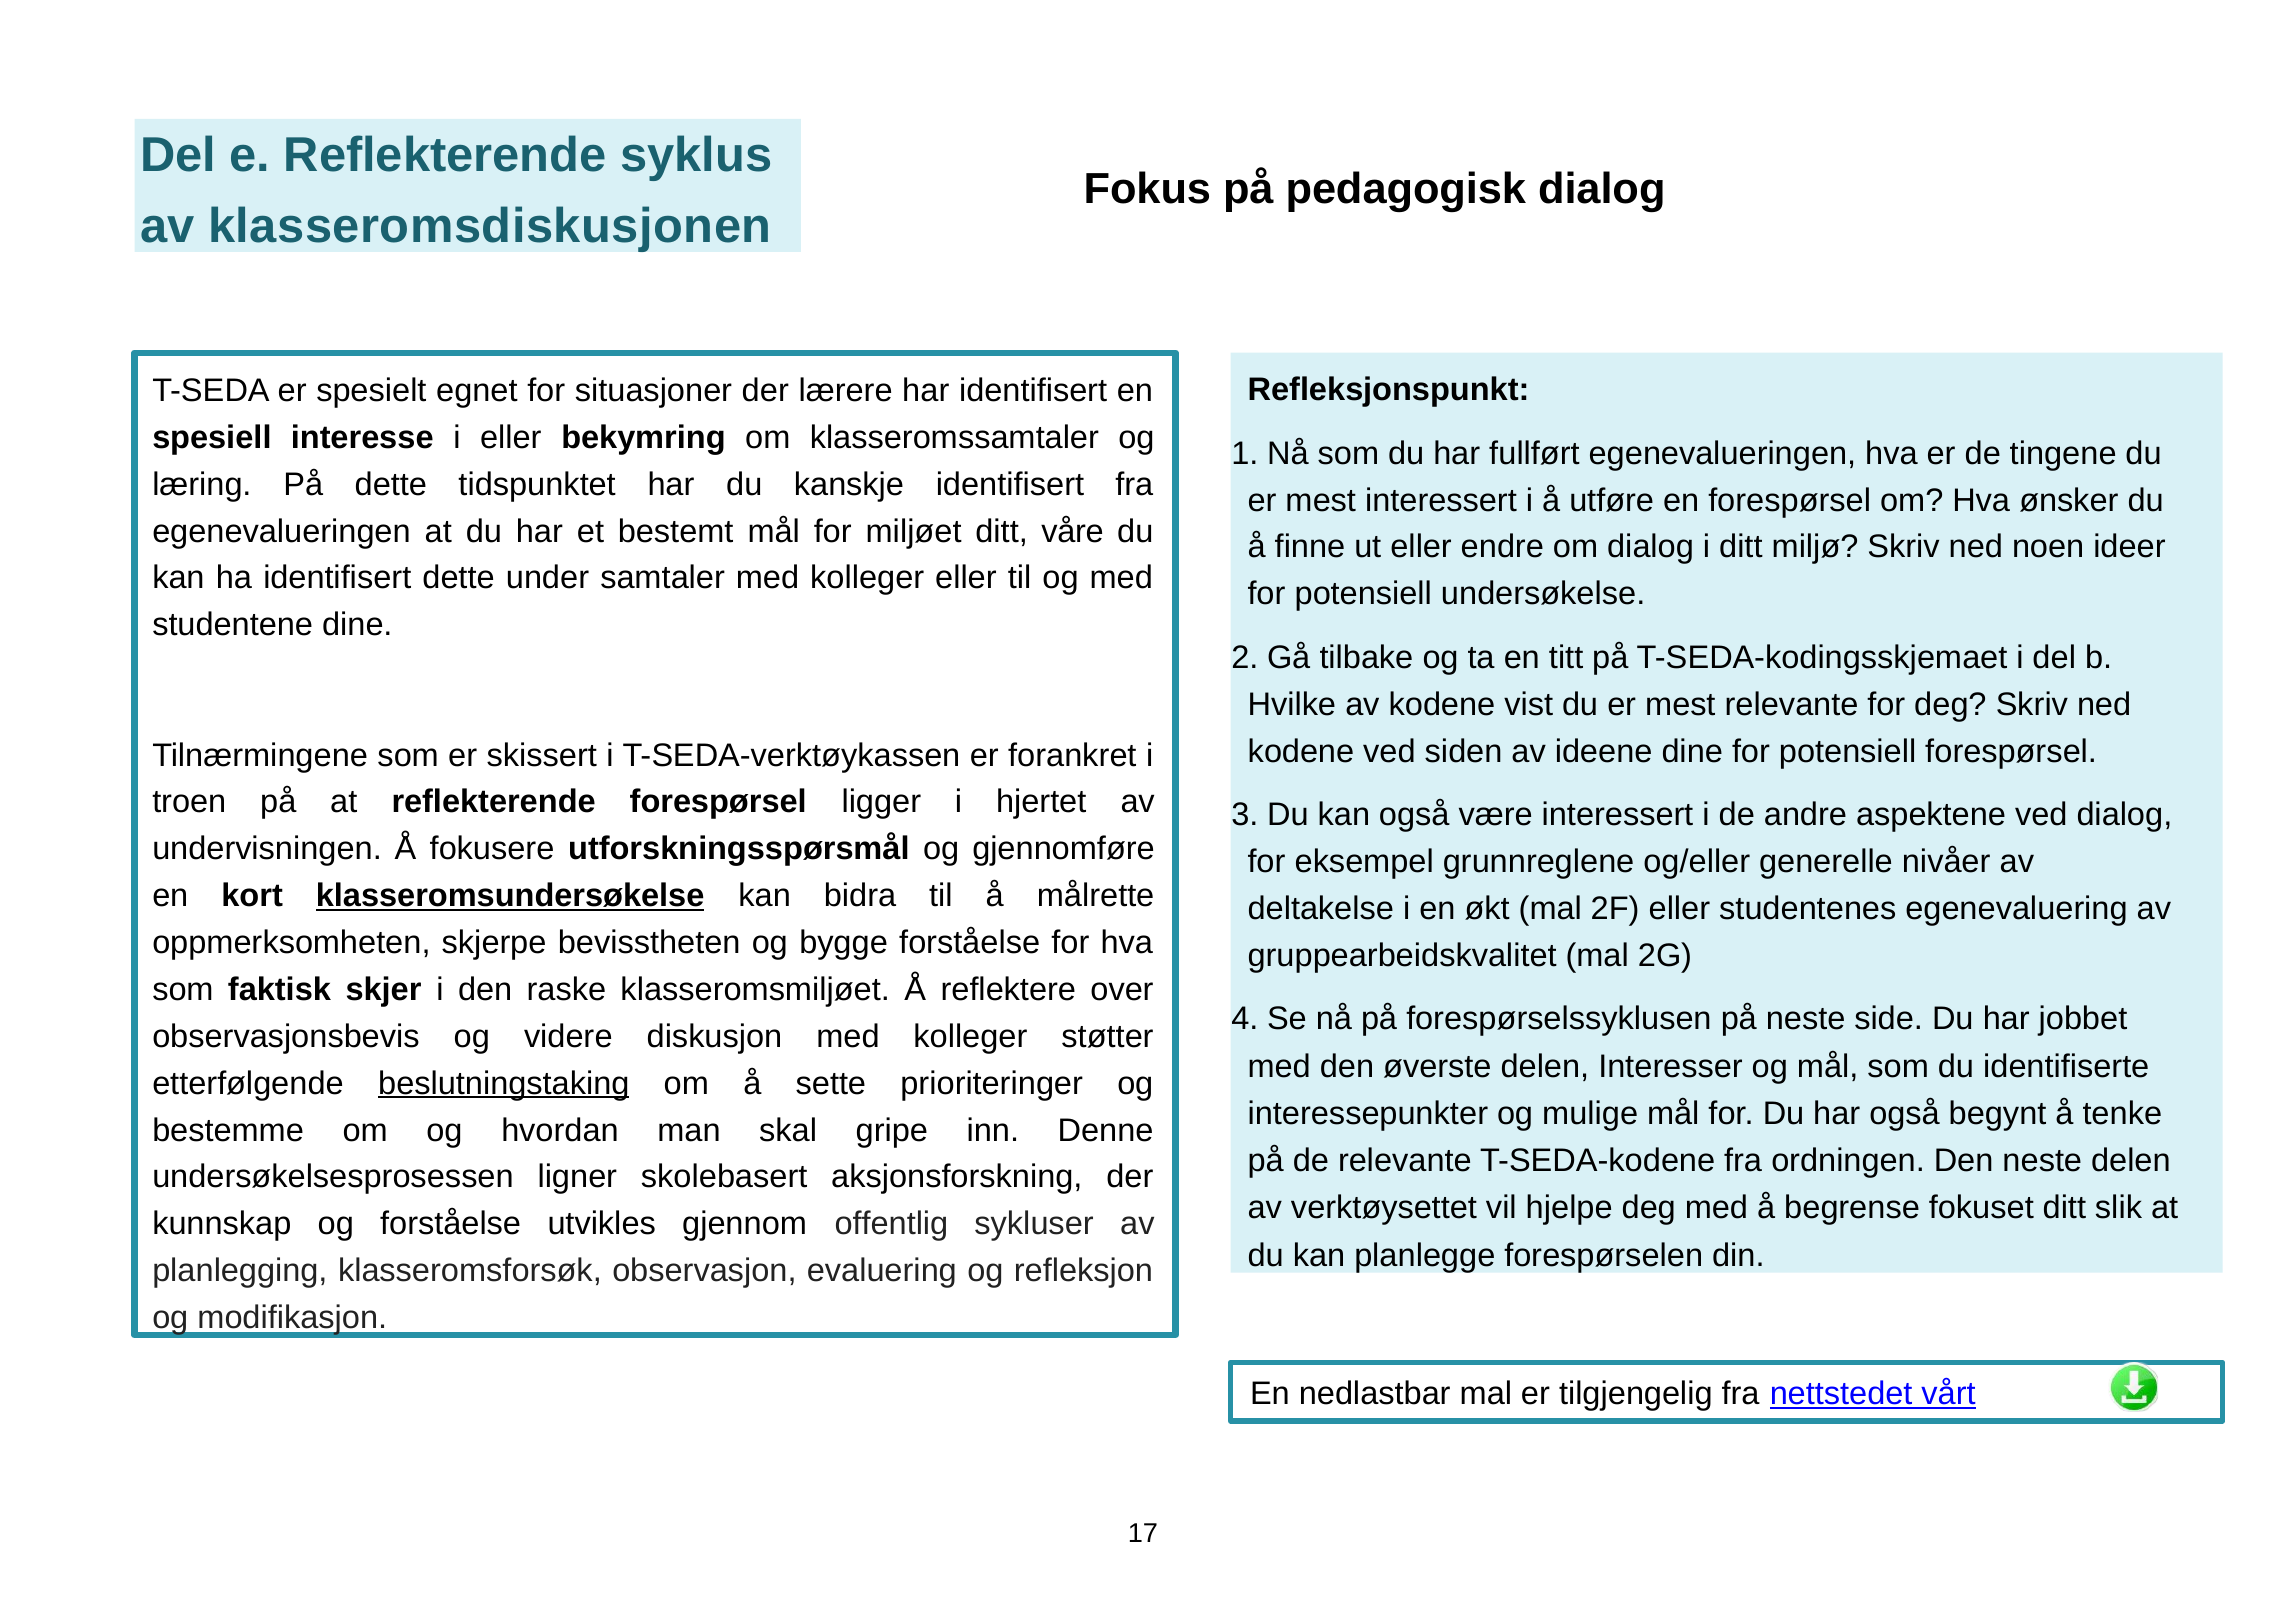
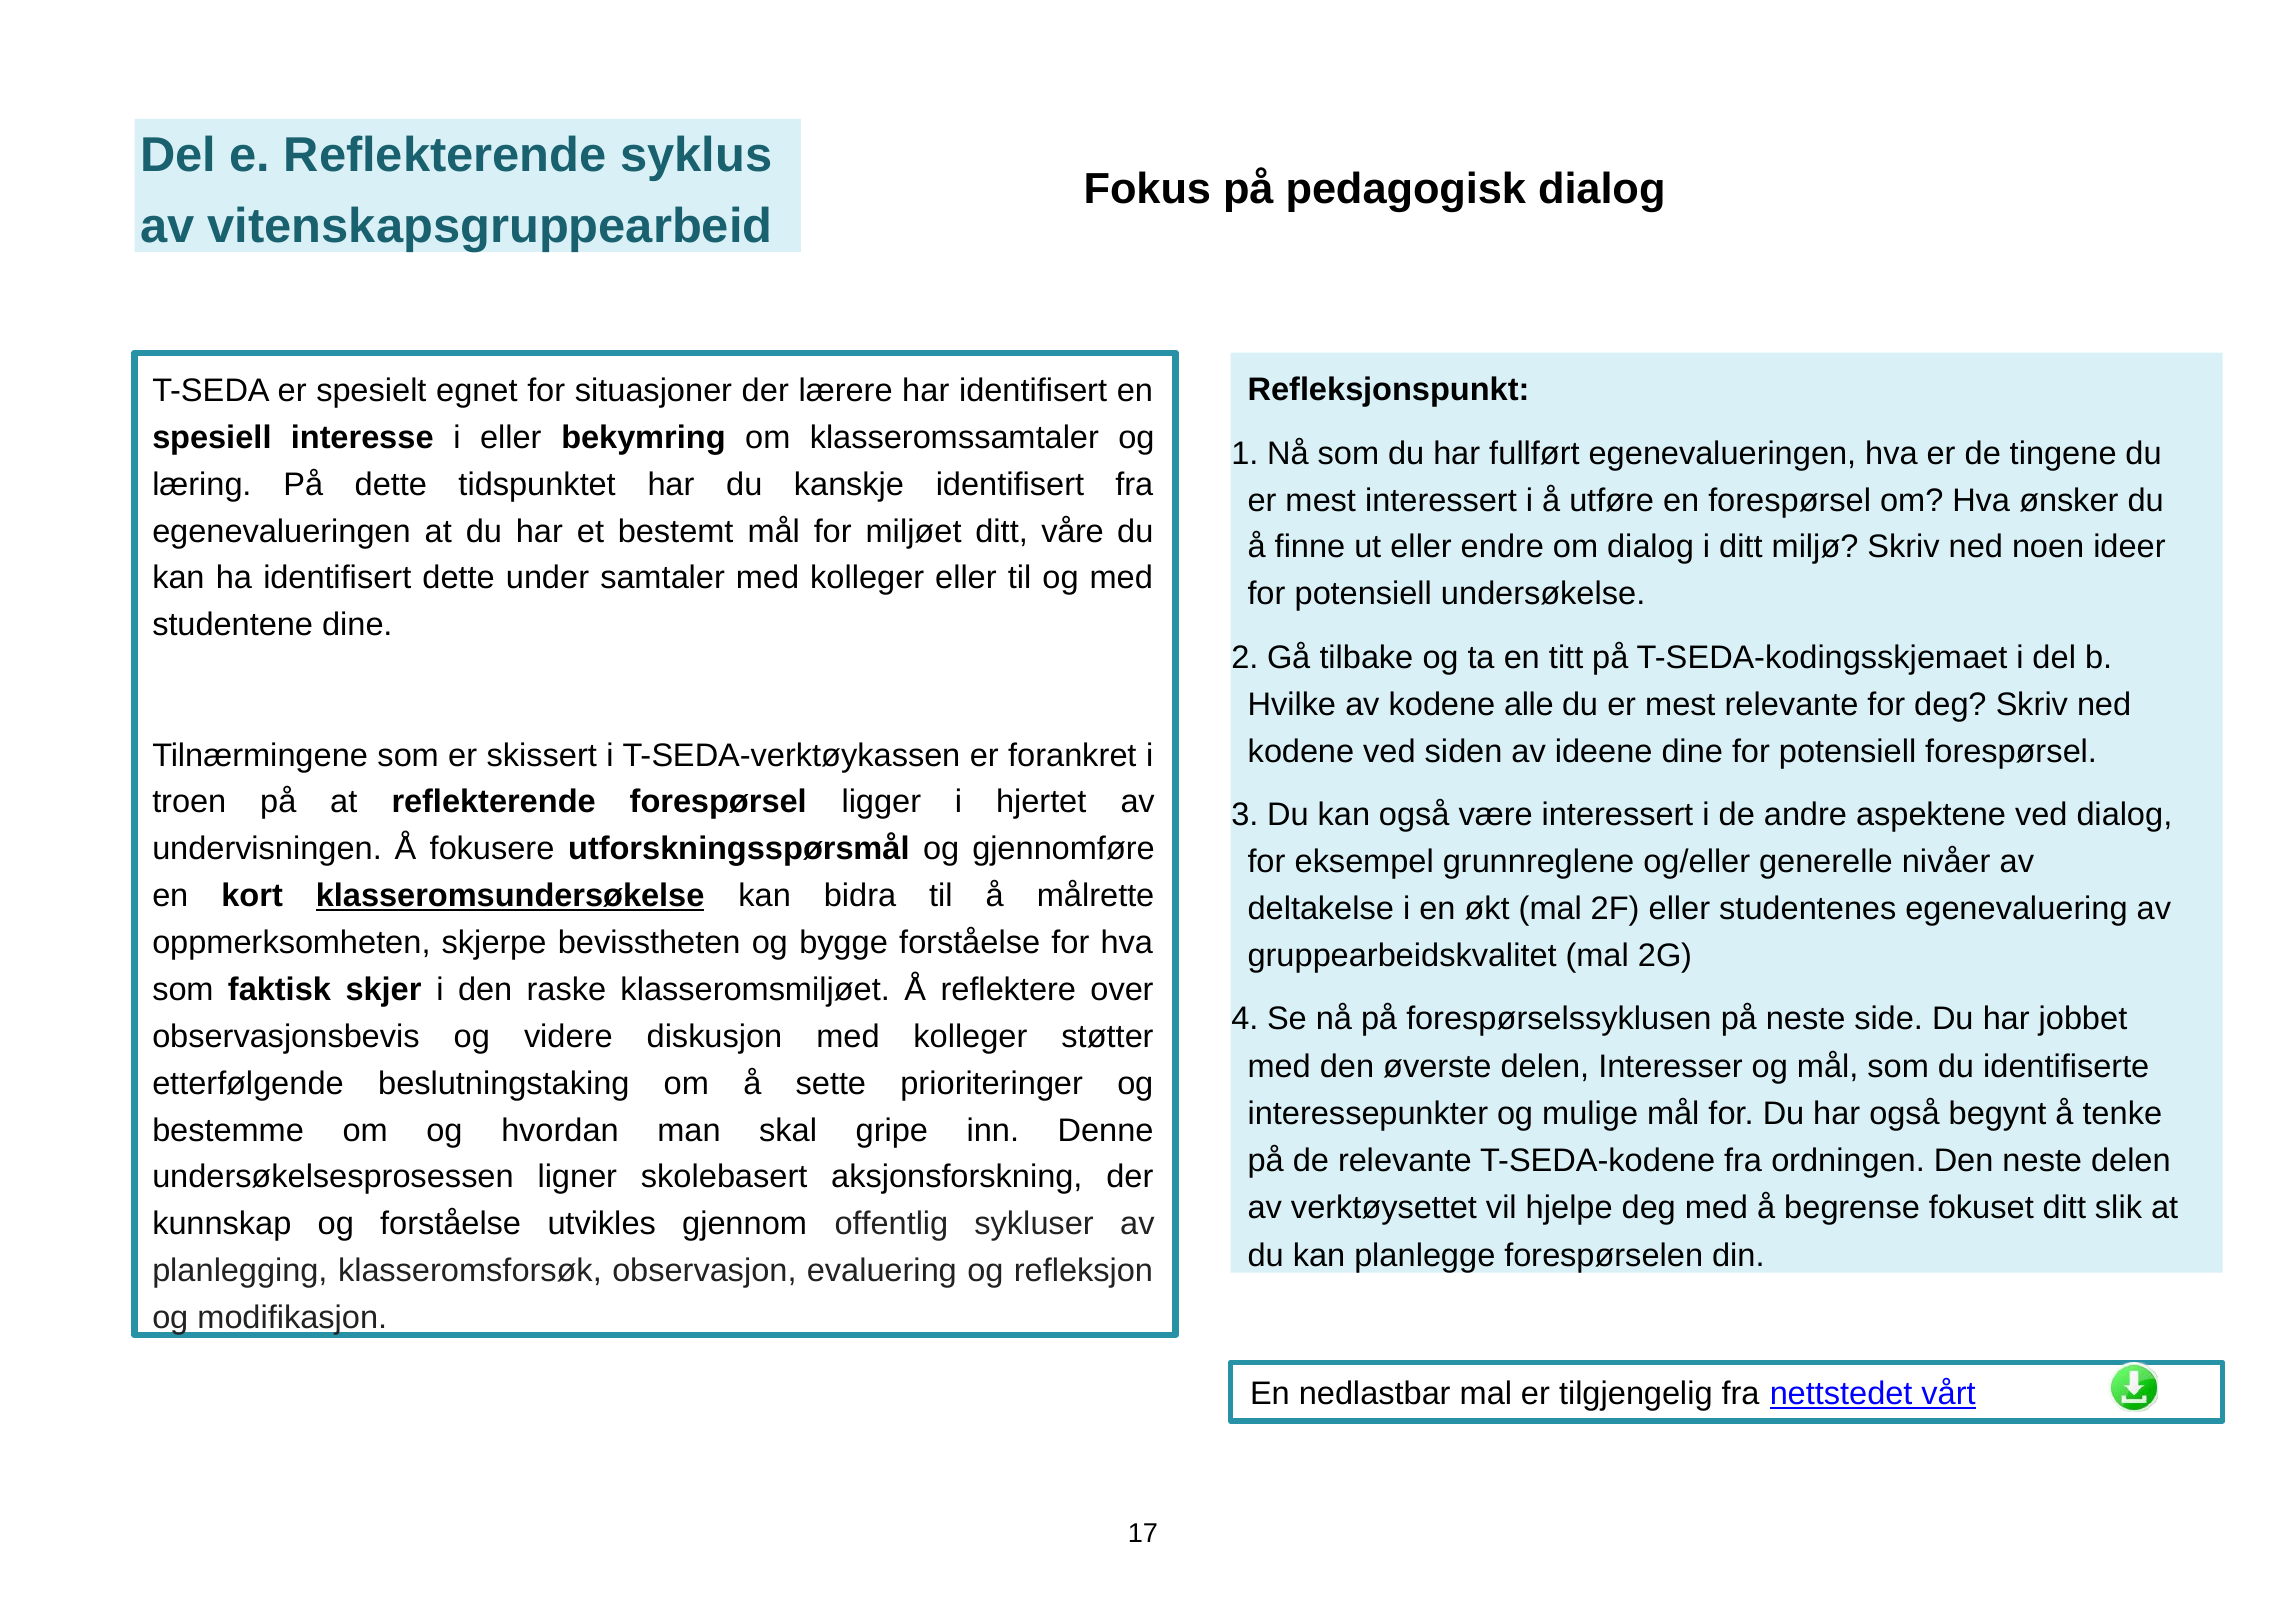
klasseromsdiskusjonen: klasseromsdiskusjonen -> vitenskapsgruppearbeid (490, 226)
vist: vist -> alle (1529, 704)
beslutningstaking underline: present -> none (504, 1083)
